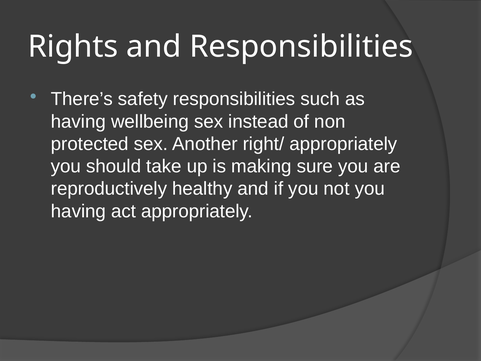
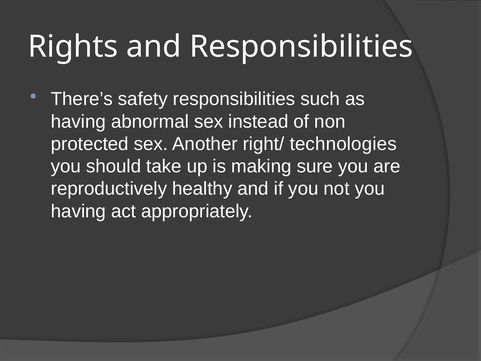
wellbeing: wellbeing -> abnormal (150, 121)
right/ appropriately: appropriately -> technologies (343, 144)
